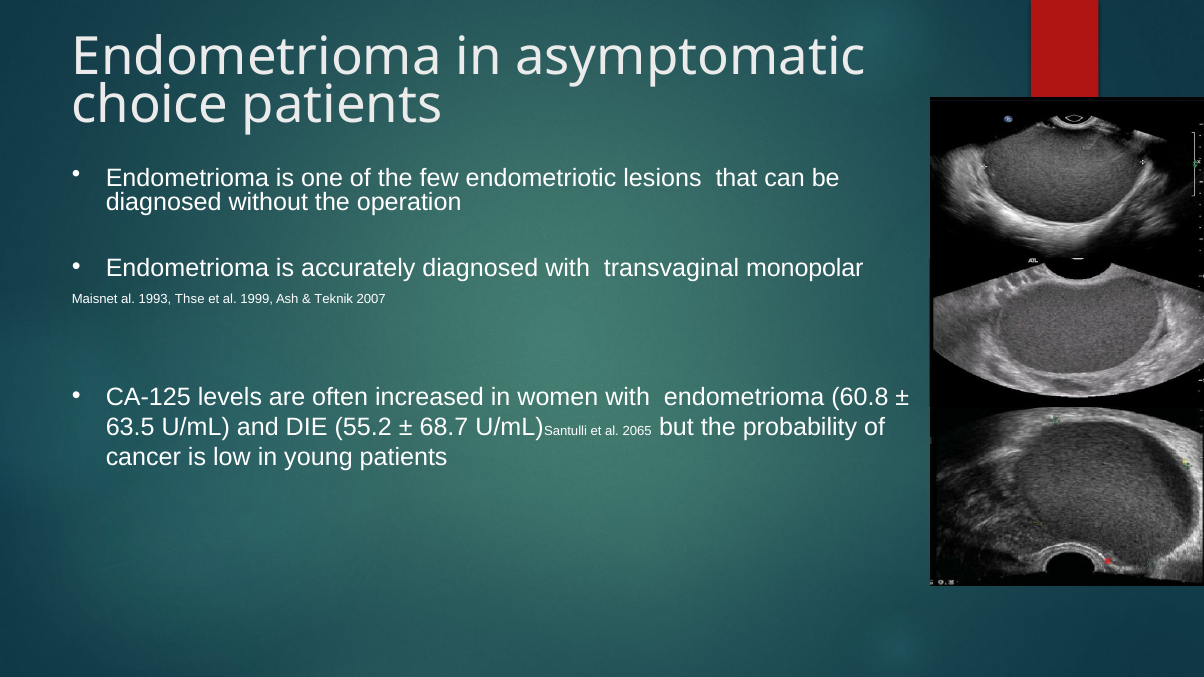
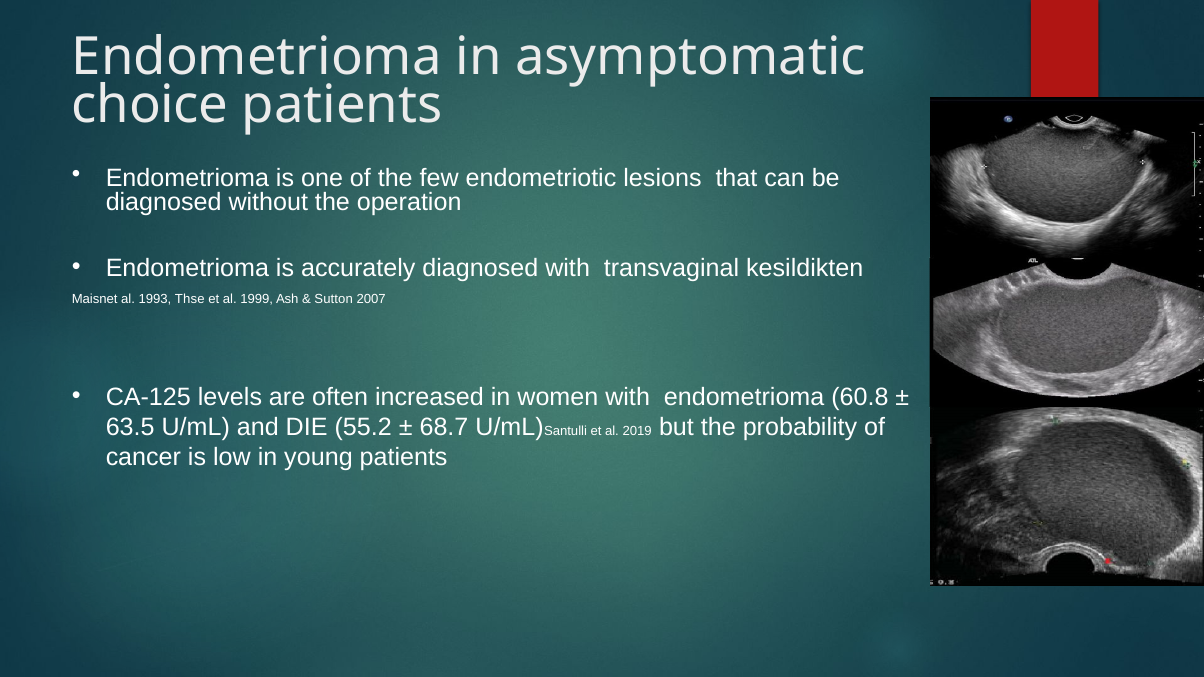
monopolar: monopolar -> kesildikten (805, 268)
Teknik: Teknik -> Sutton (334, 299)
2065: 2065 -> 2019 (637, 431)
